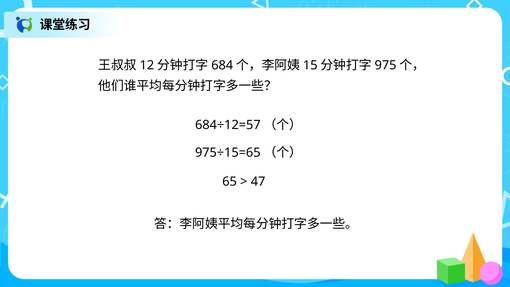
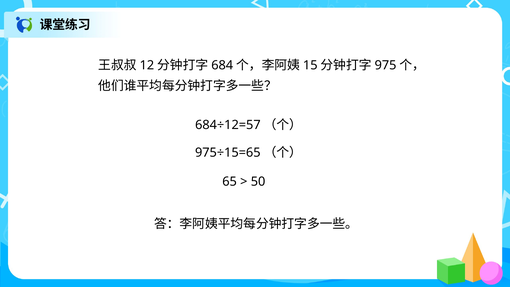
47: 47 -> 50 (258, 181)
